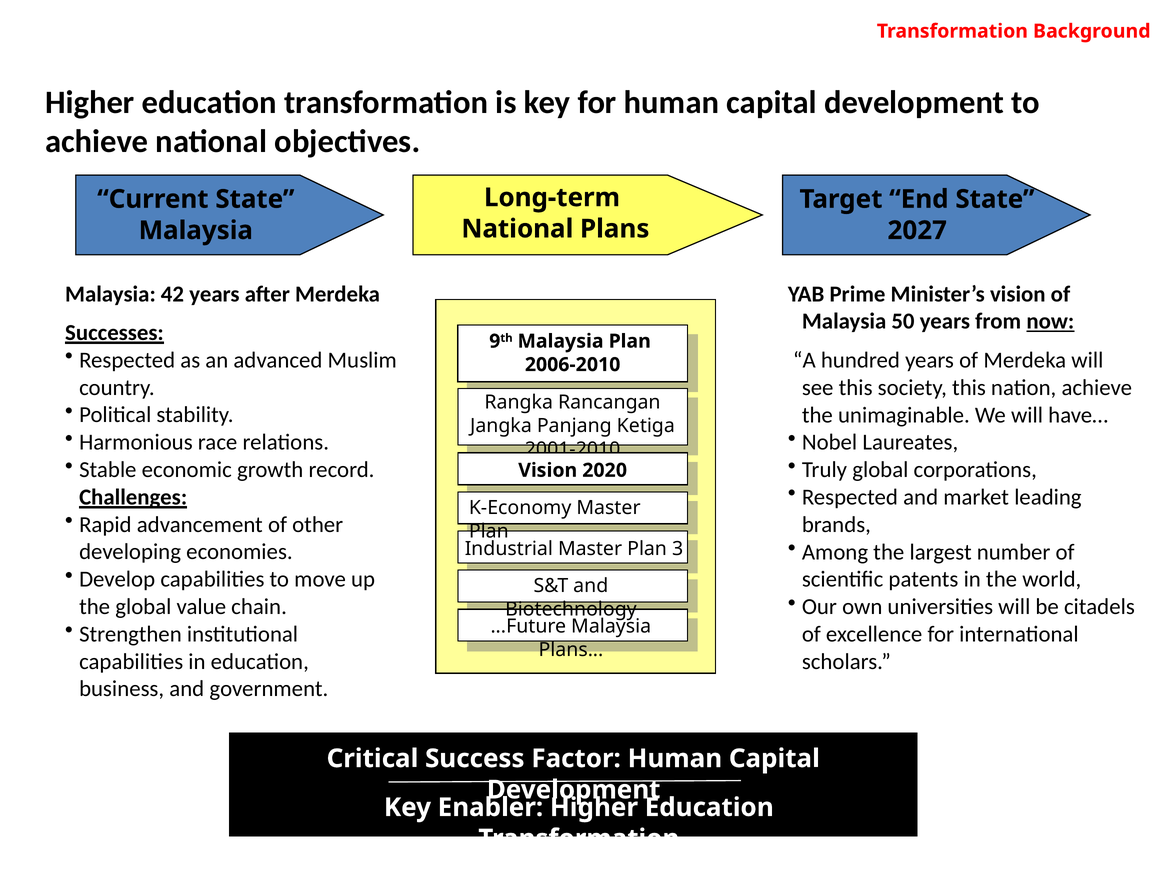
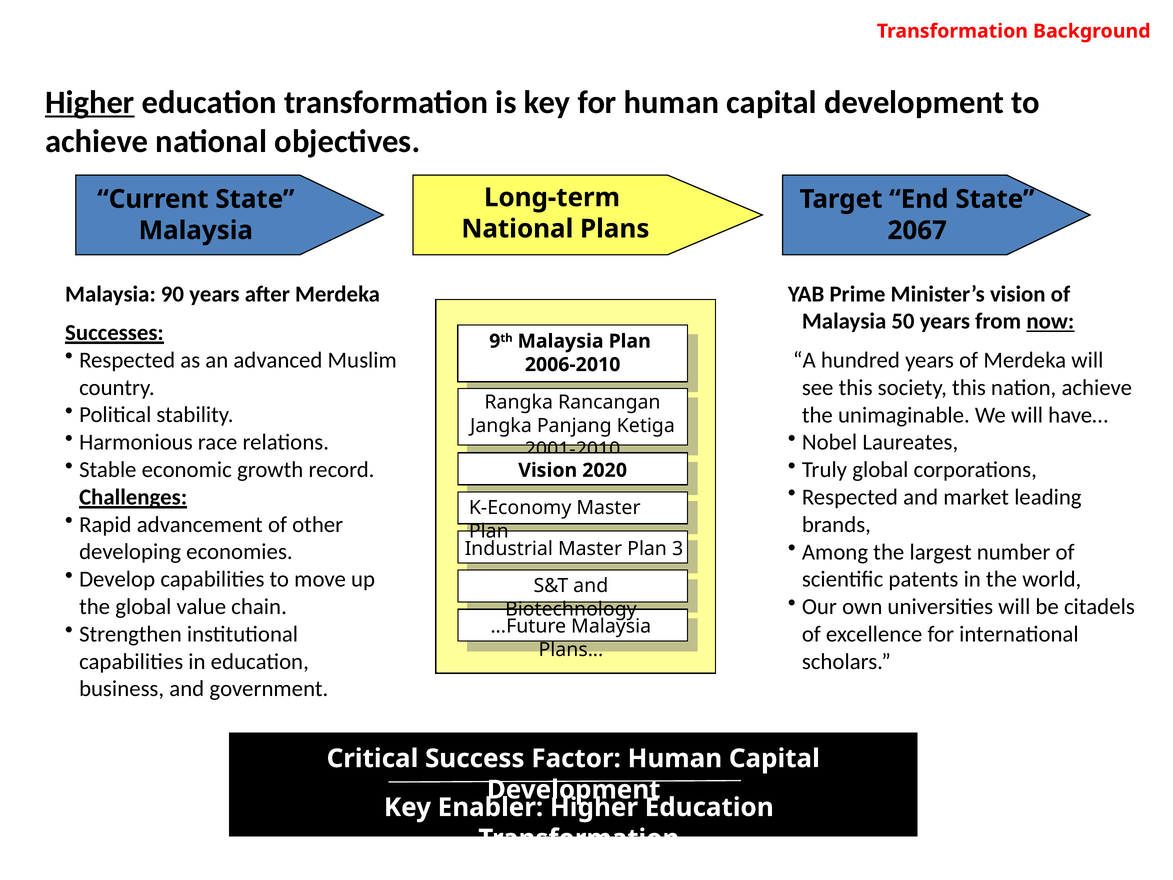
Higher underline: none -> present (90, 102)
2027: 2027 -> 2067 (917, 230)
42: 42 -> 90 (172, 294)
